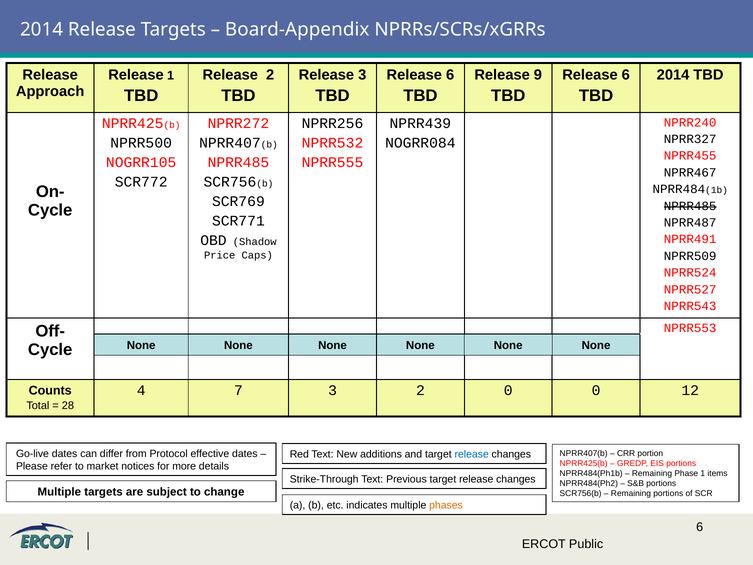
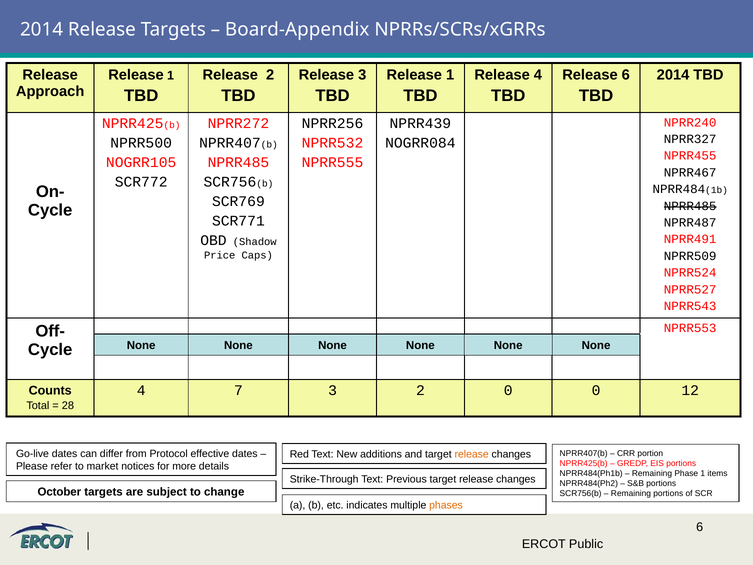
6: 6 -> 1 (450, 75)
Release 9: 9 -> 4 (538, 75)
release colour: blue -> orange (472, 454)
Multiple: Multiple -> October (59, 492)
